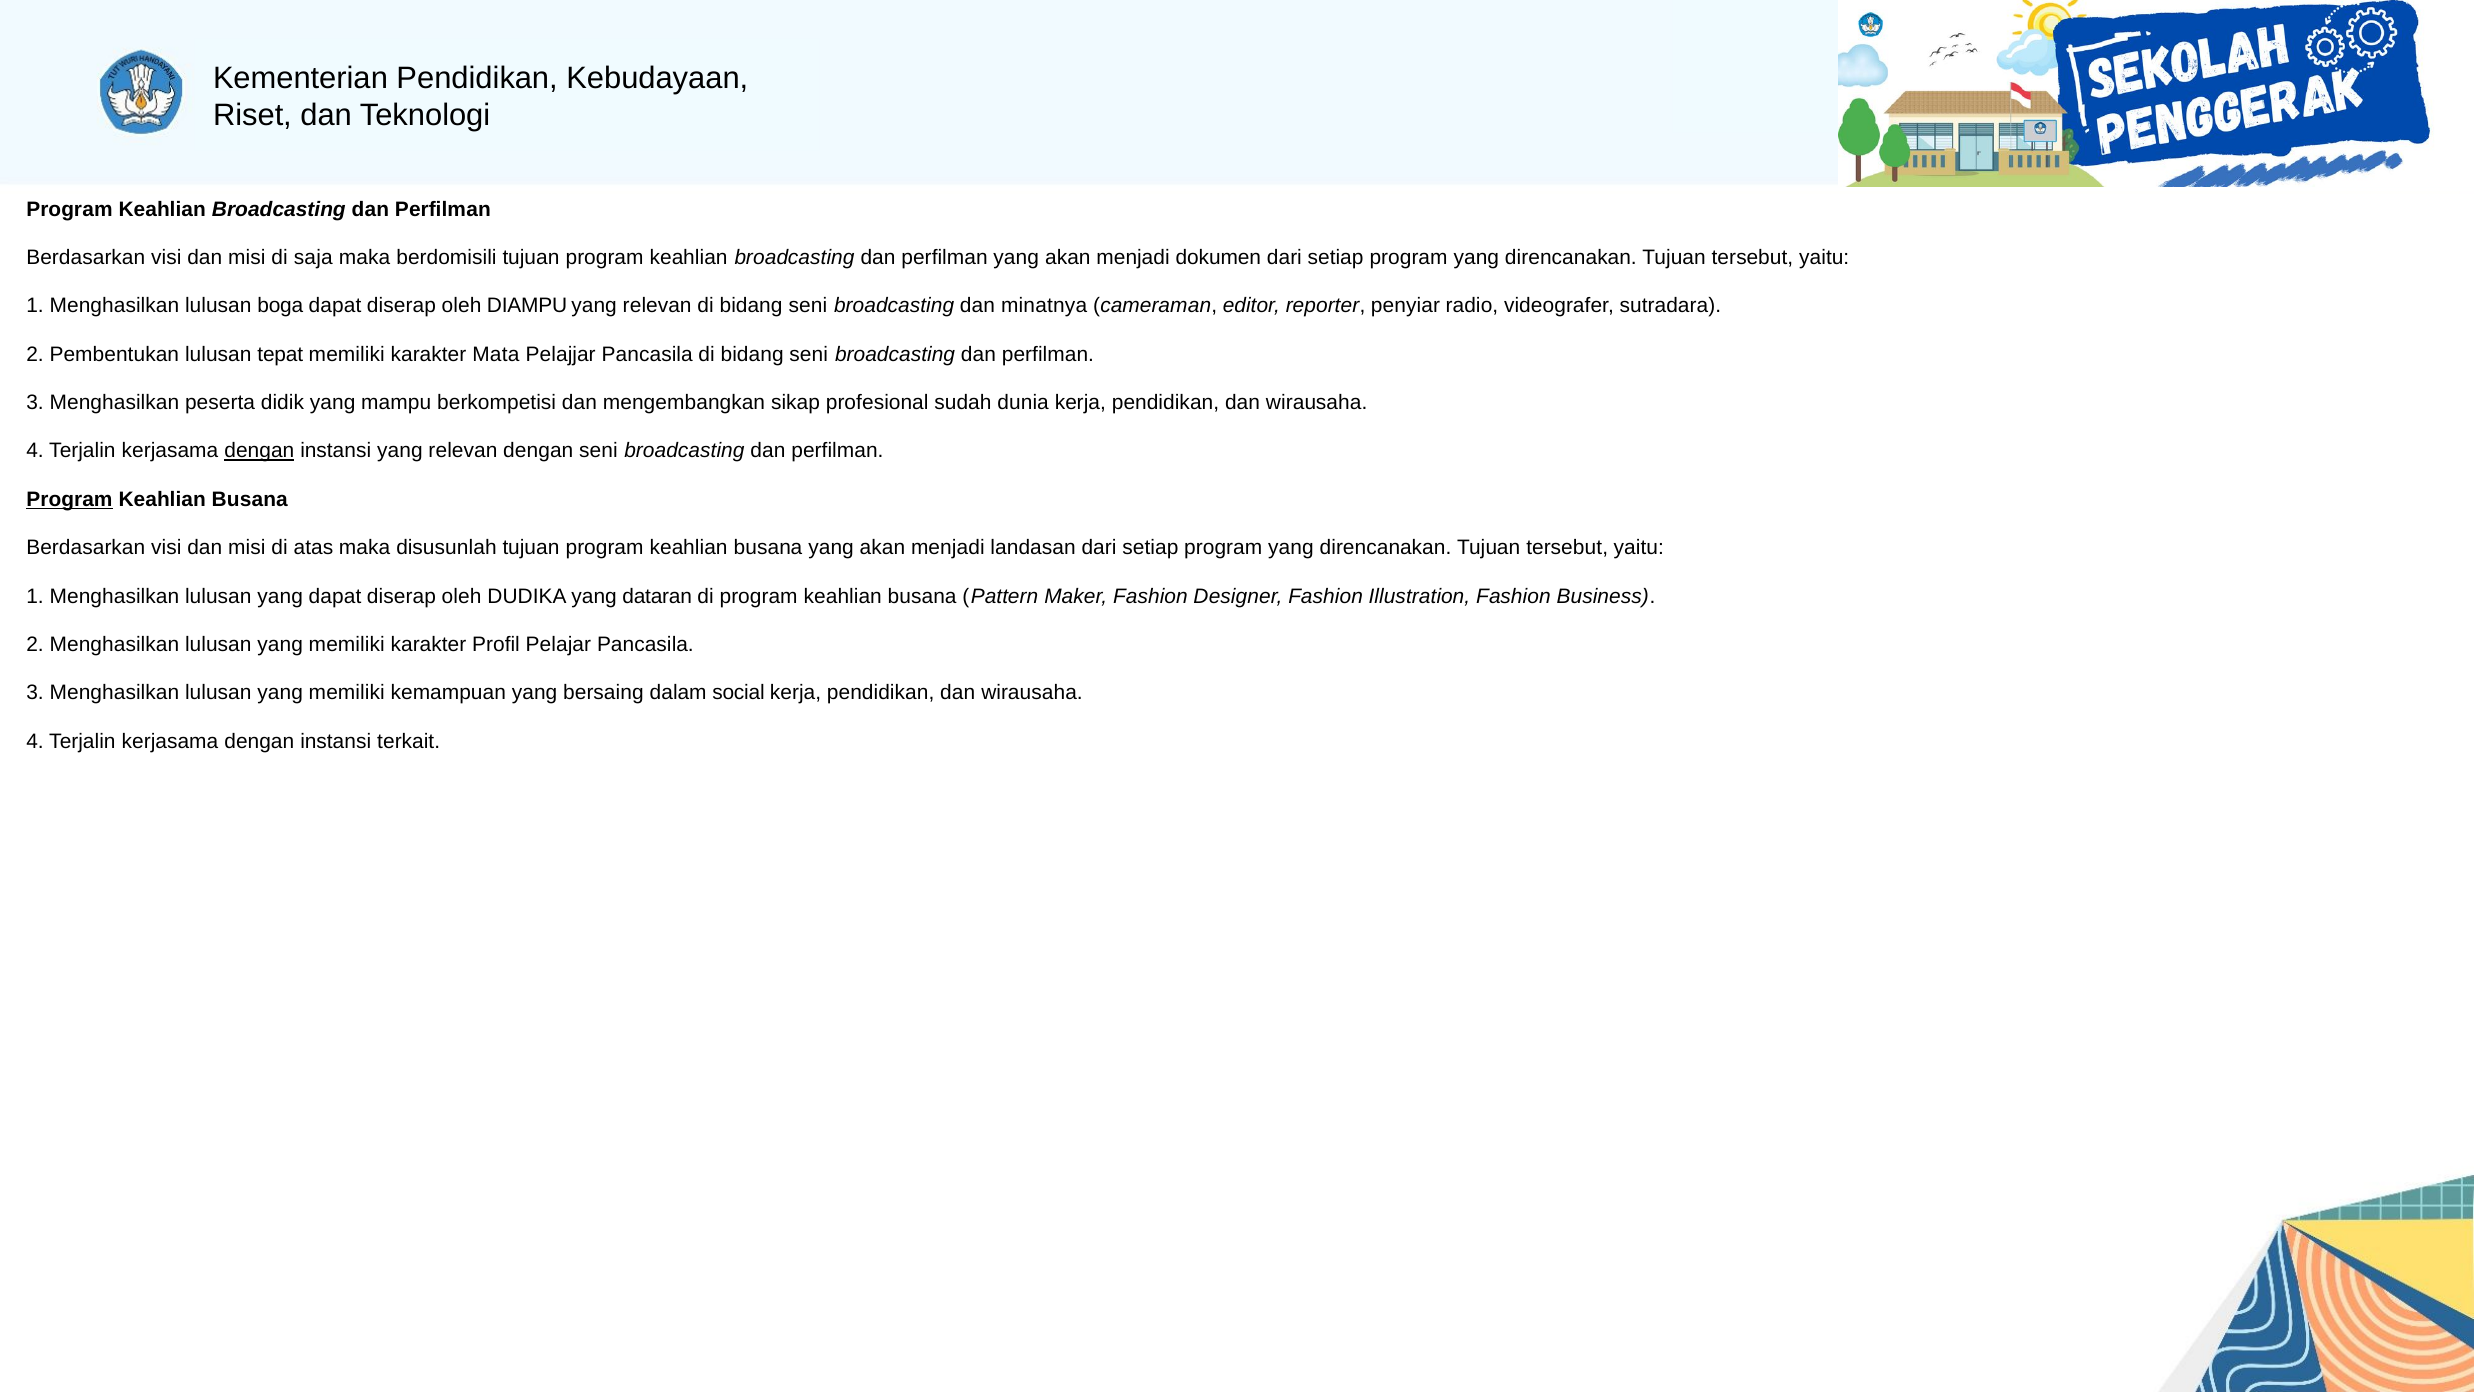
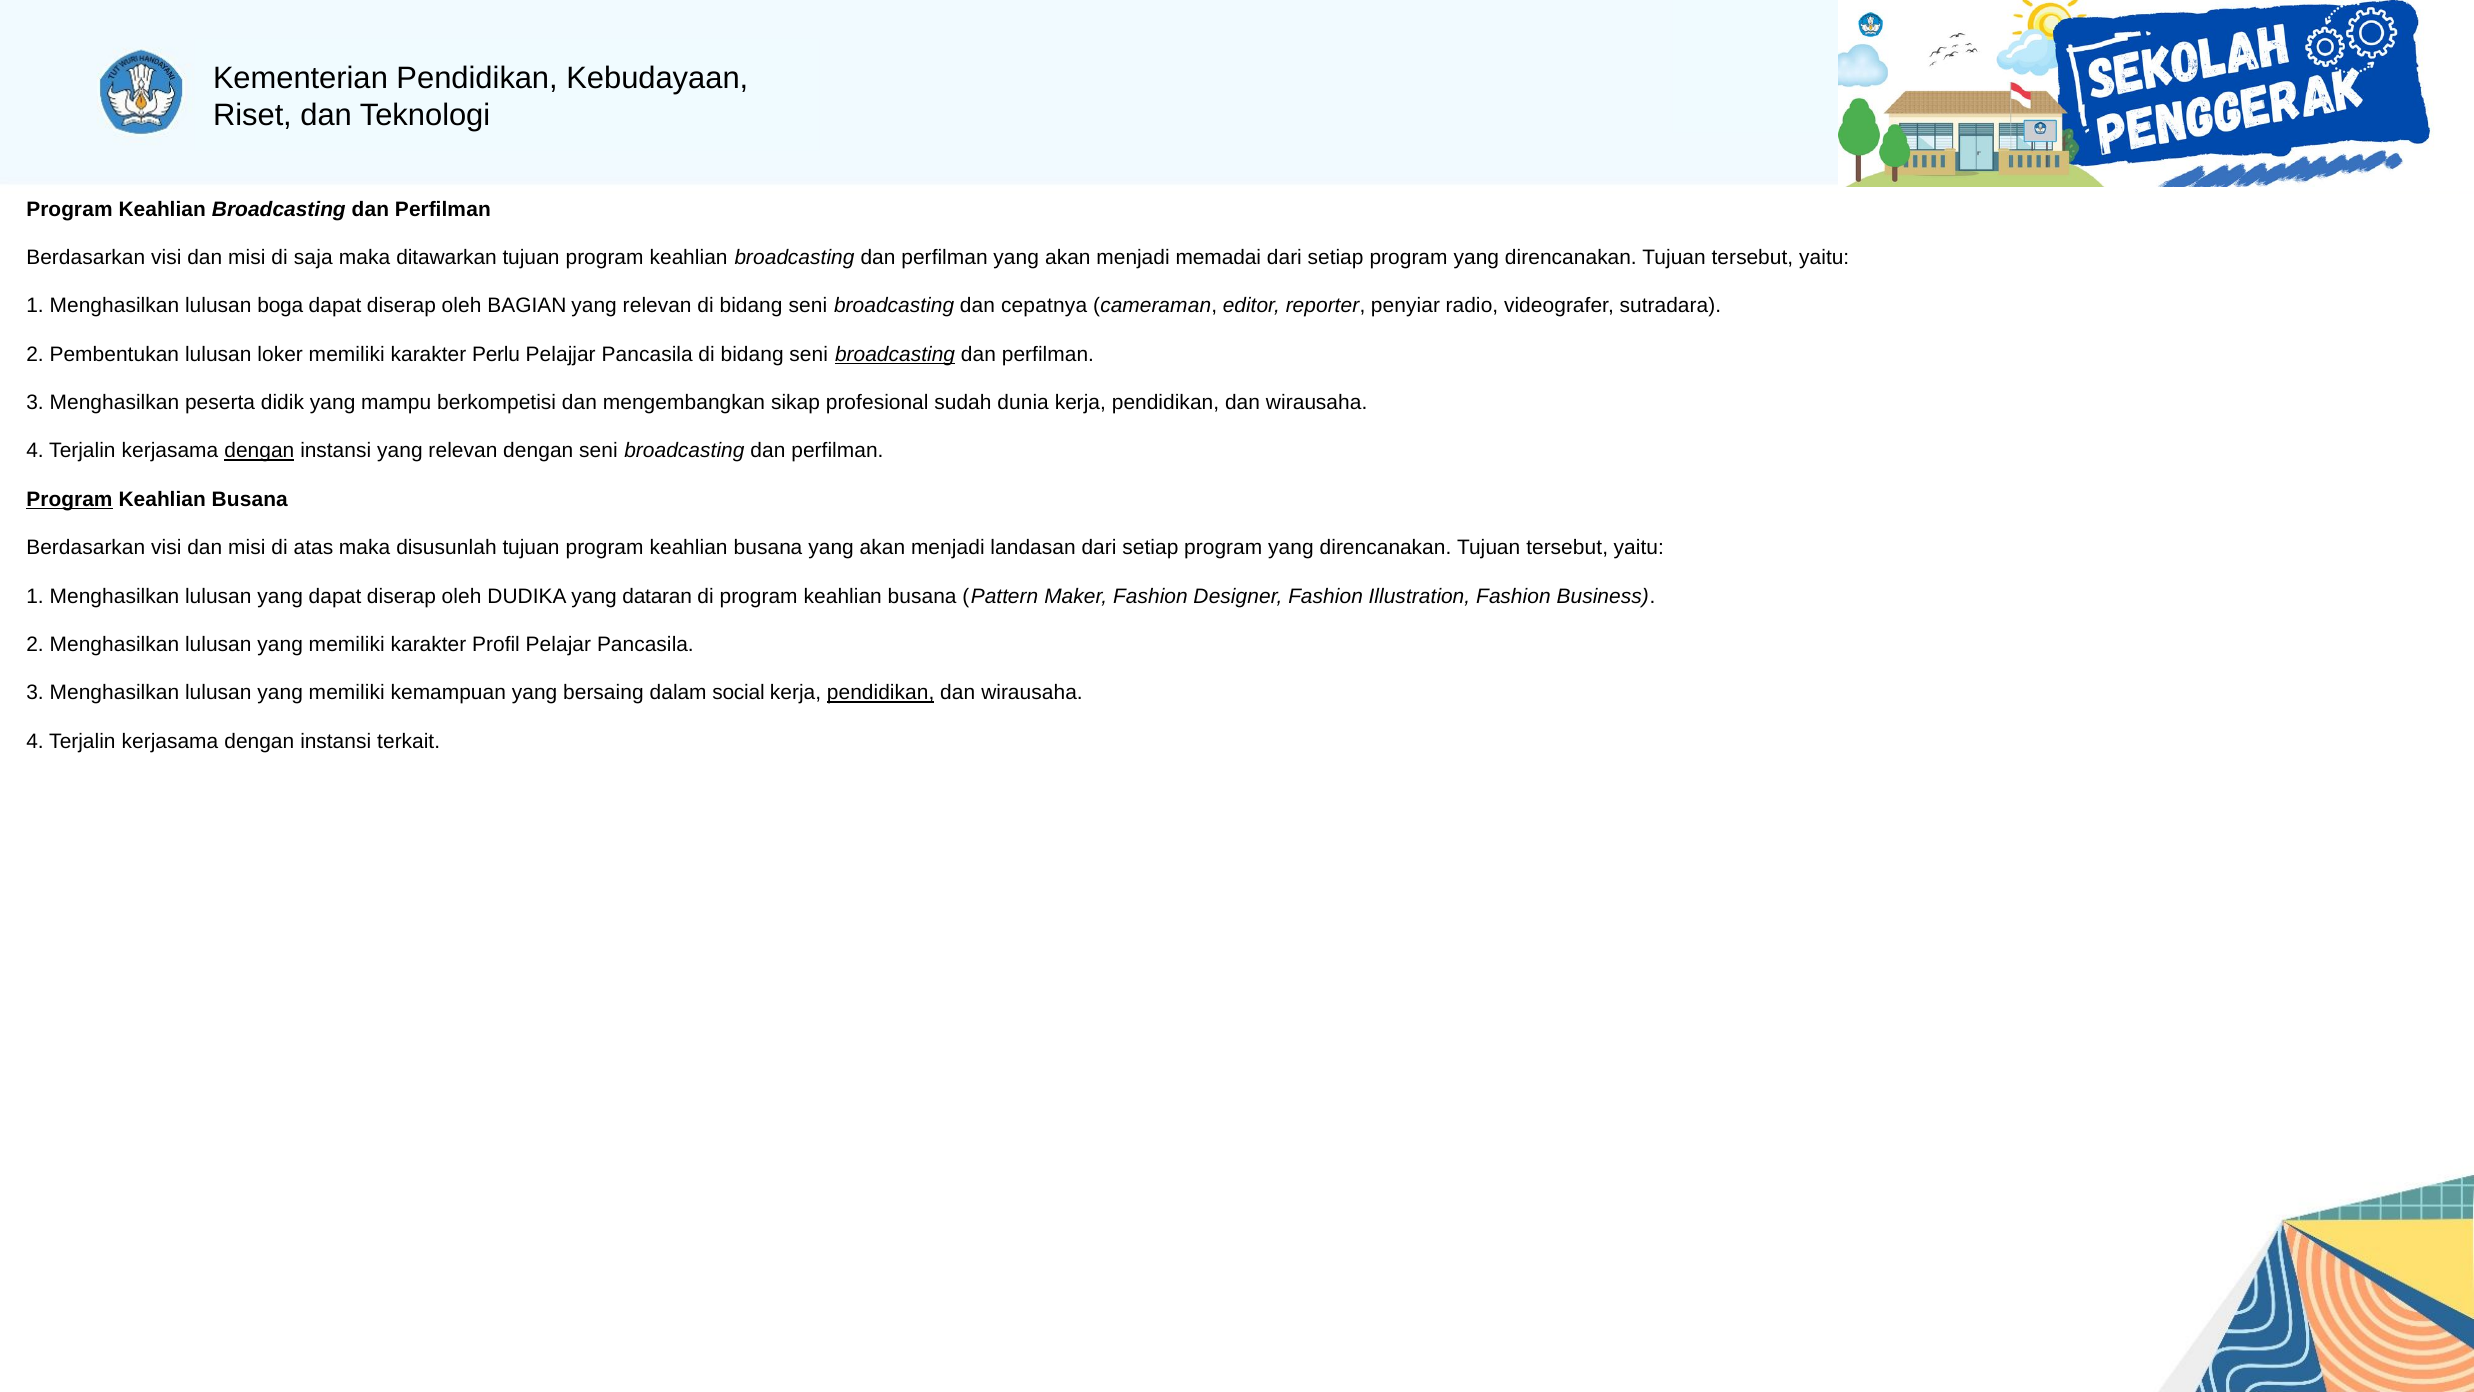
berdomisili: berdomisili -> ditawarkan (447, 257)
dokumen: dokumen -> memadai (1218, 257)
DIAMPU: DIAMPU -> BAGIAN (527, 306)
minatnya: minatnya -> cepatnya (1044, 306)
tepat: tepat -> loker (280, 354)
Mata: Mata -> Perlu (496, 354)
broadcasting underline: none -> present (895, 354)
pendidikan underline: none -> present (881, 693)
